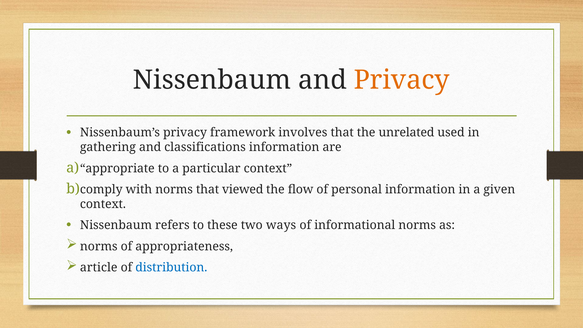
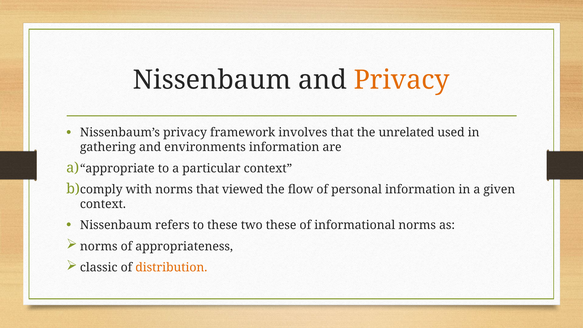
classifications: classifications -> environments (205, 147)
two ways: ways -> these (281, 225)
article: article -> classic (99, 267)
distribution colour: blue -> orange (171, 267)
